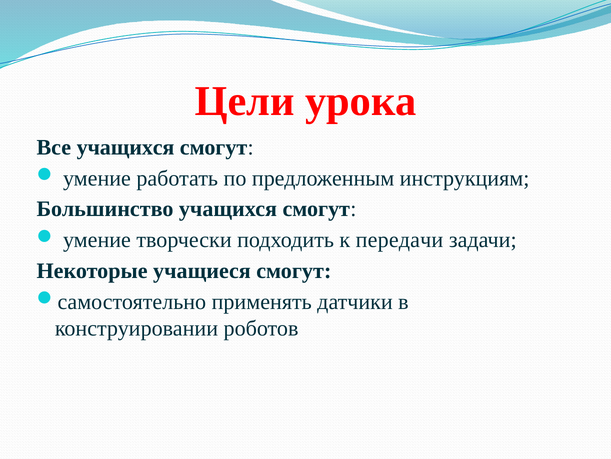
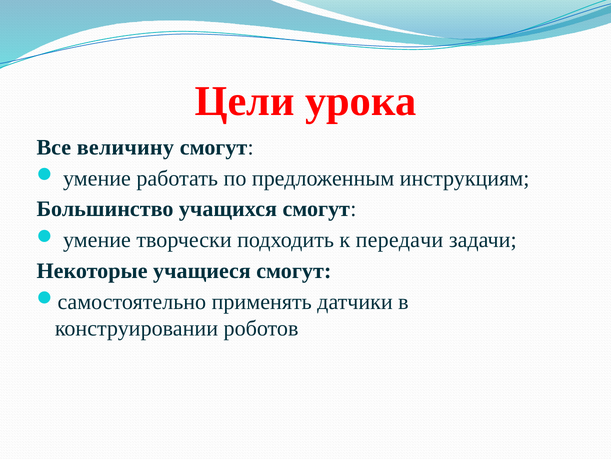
Все учащихся: учащихся -> величину (125, 147)
